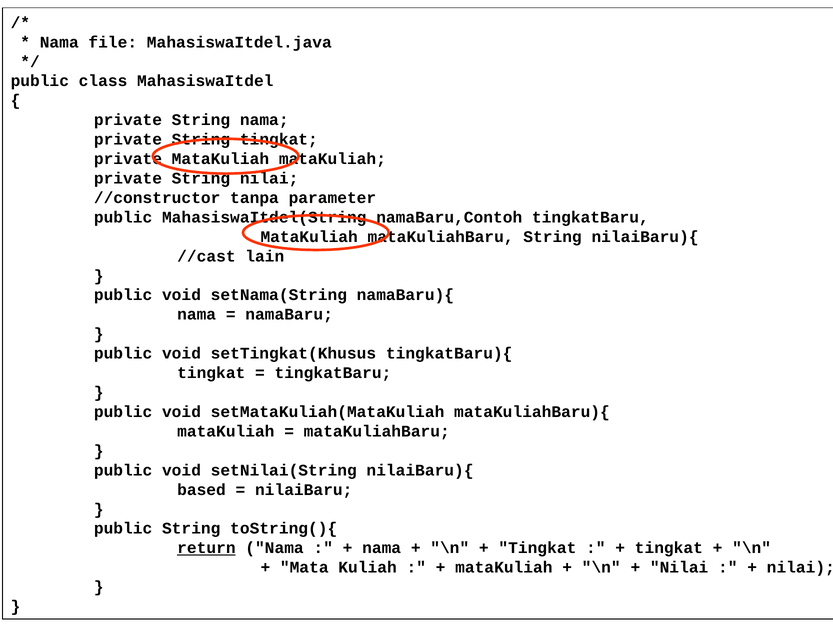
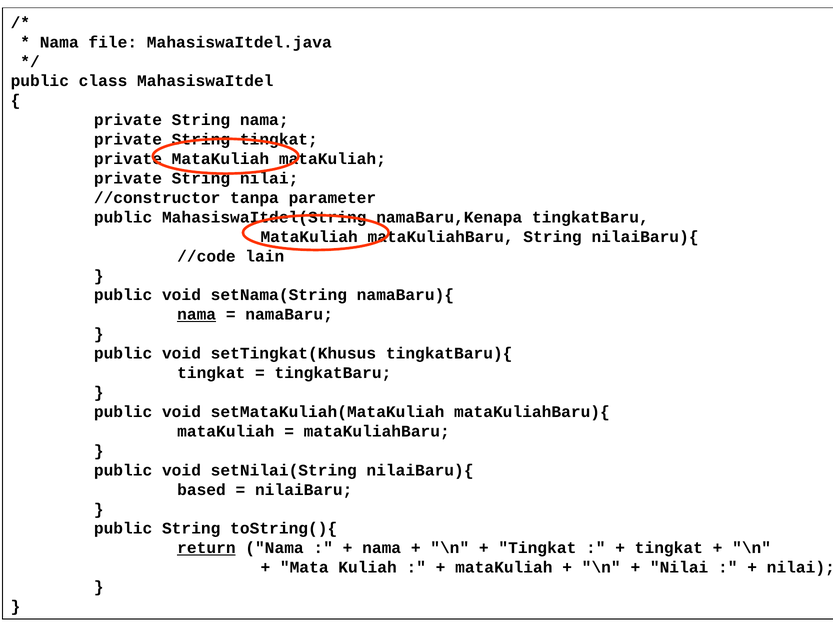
namaBaru,Contoh: namaBaru,Contoh -> namaBaru,Kenapa (449, 217)
//cast: //cast -> //code (206, 256)
nama underline: none -> present (197, 314)
